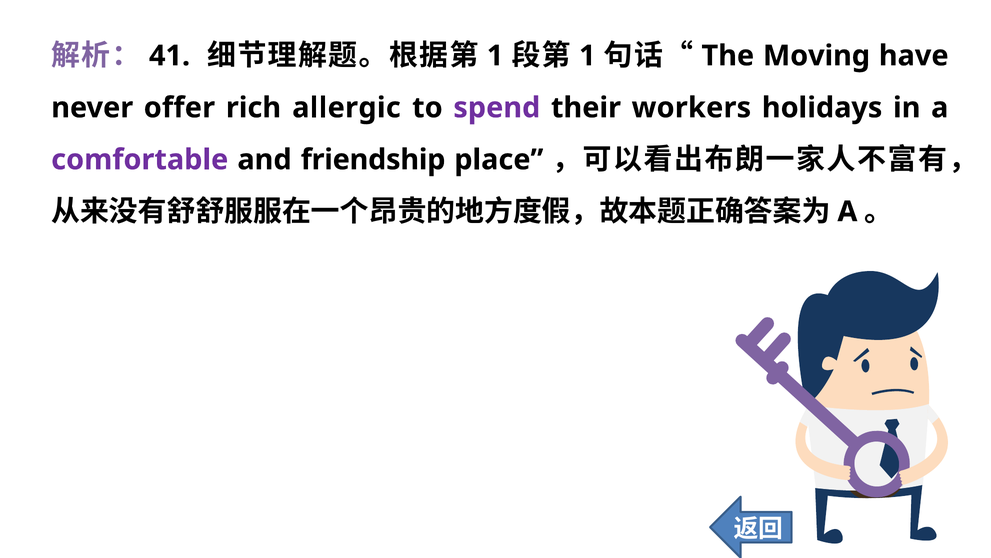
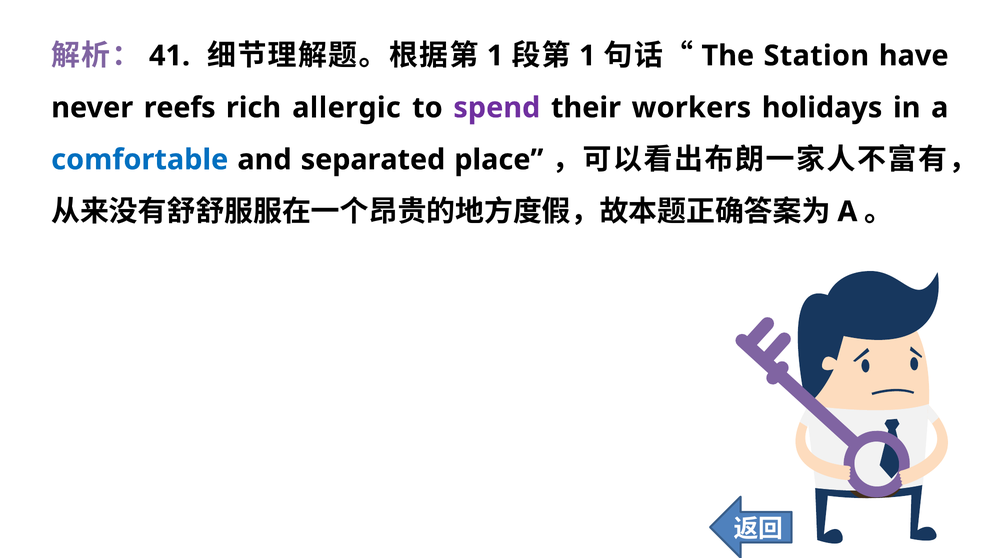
Moving: Moving -> Station (816, 56)
offer: offer -> reefs (180, 108)
comfortable colour: purple -> blue (140, 160)
friendship: friendship -> separated (373, 160)
